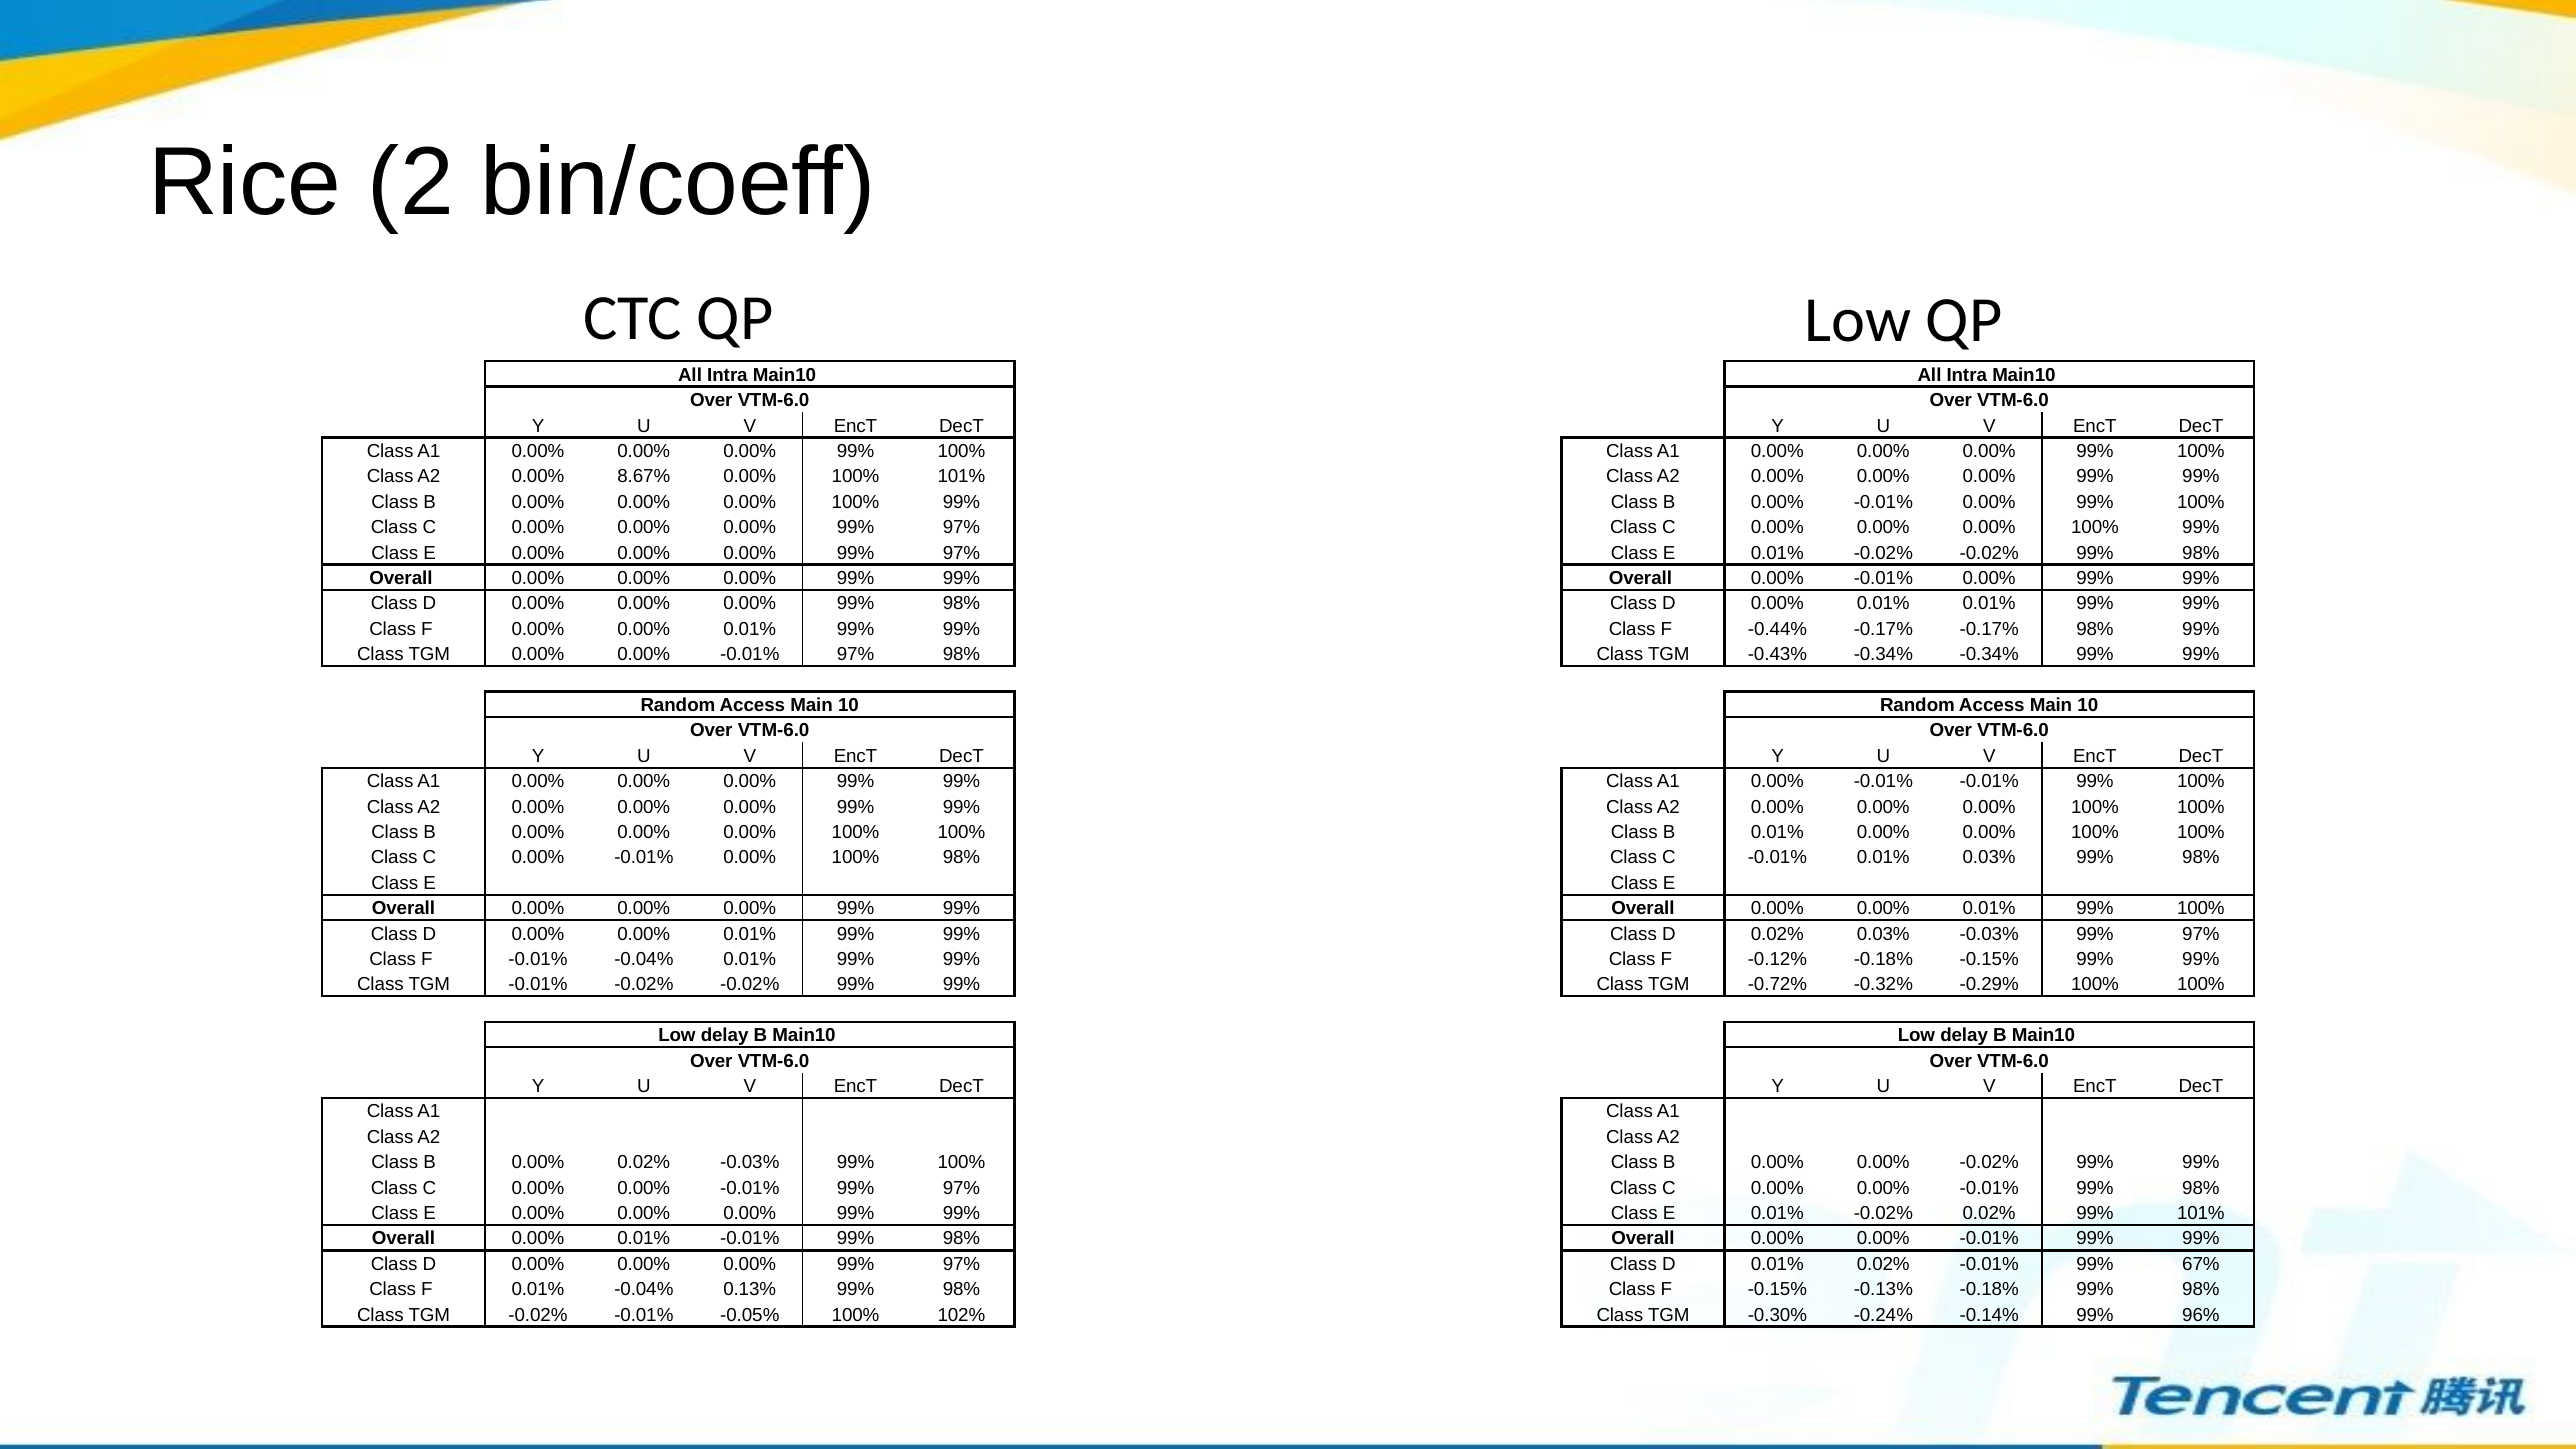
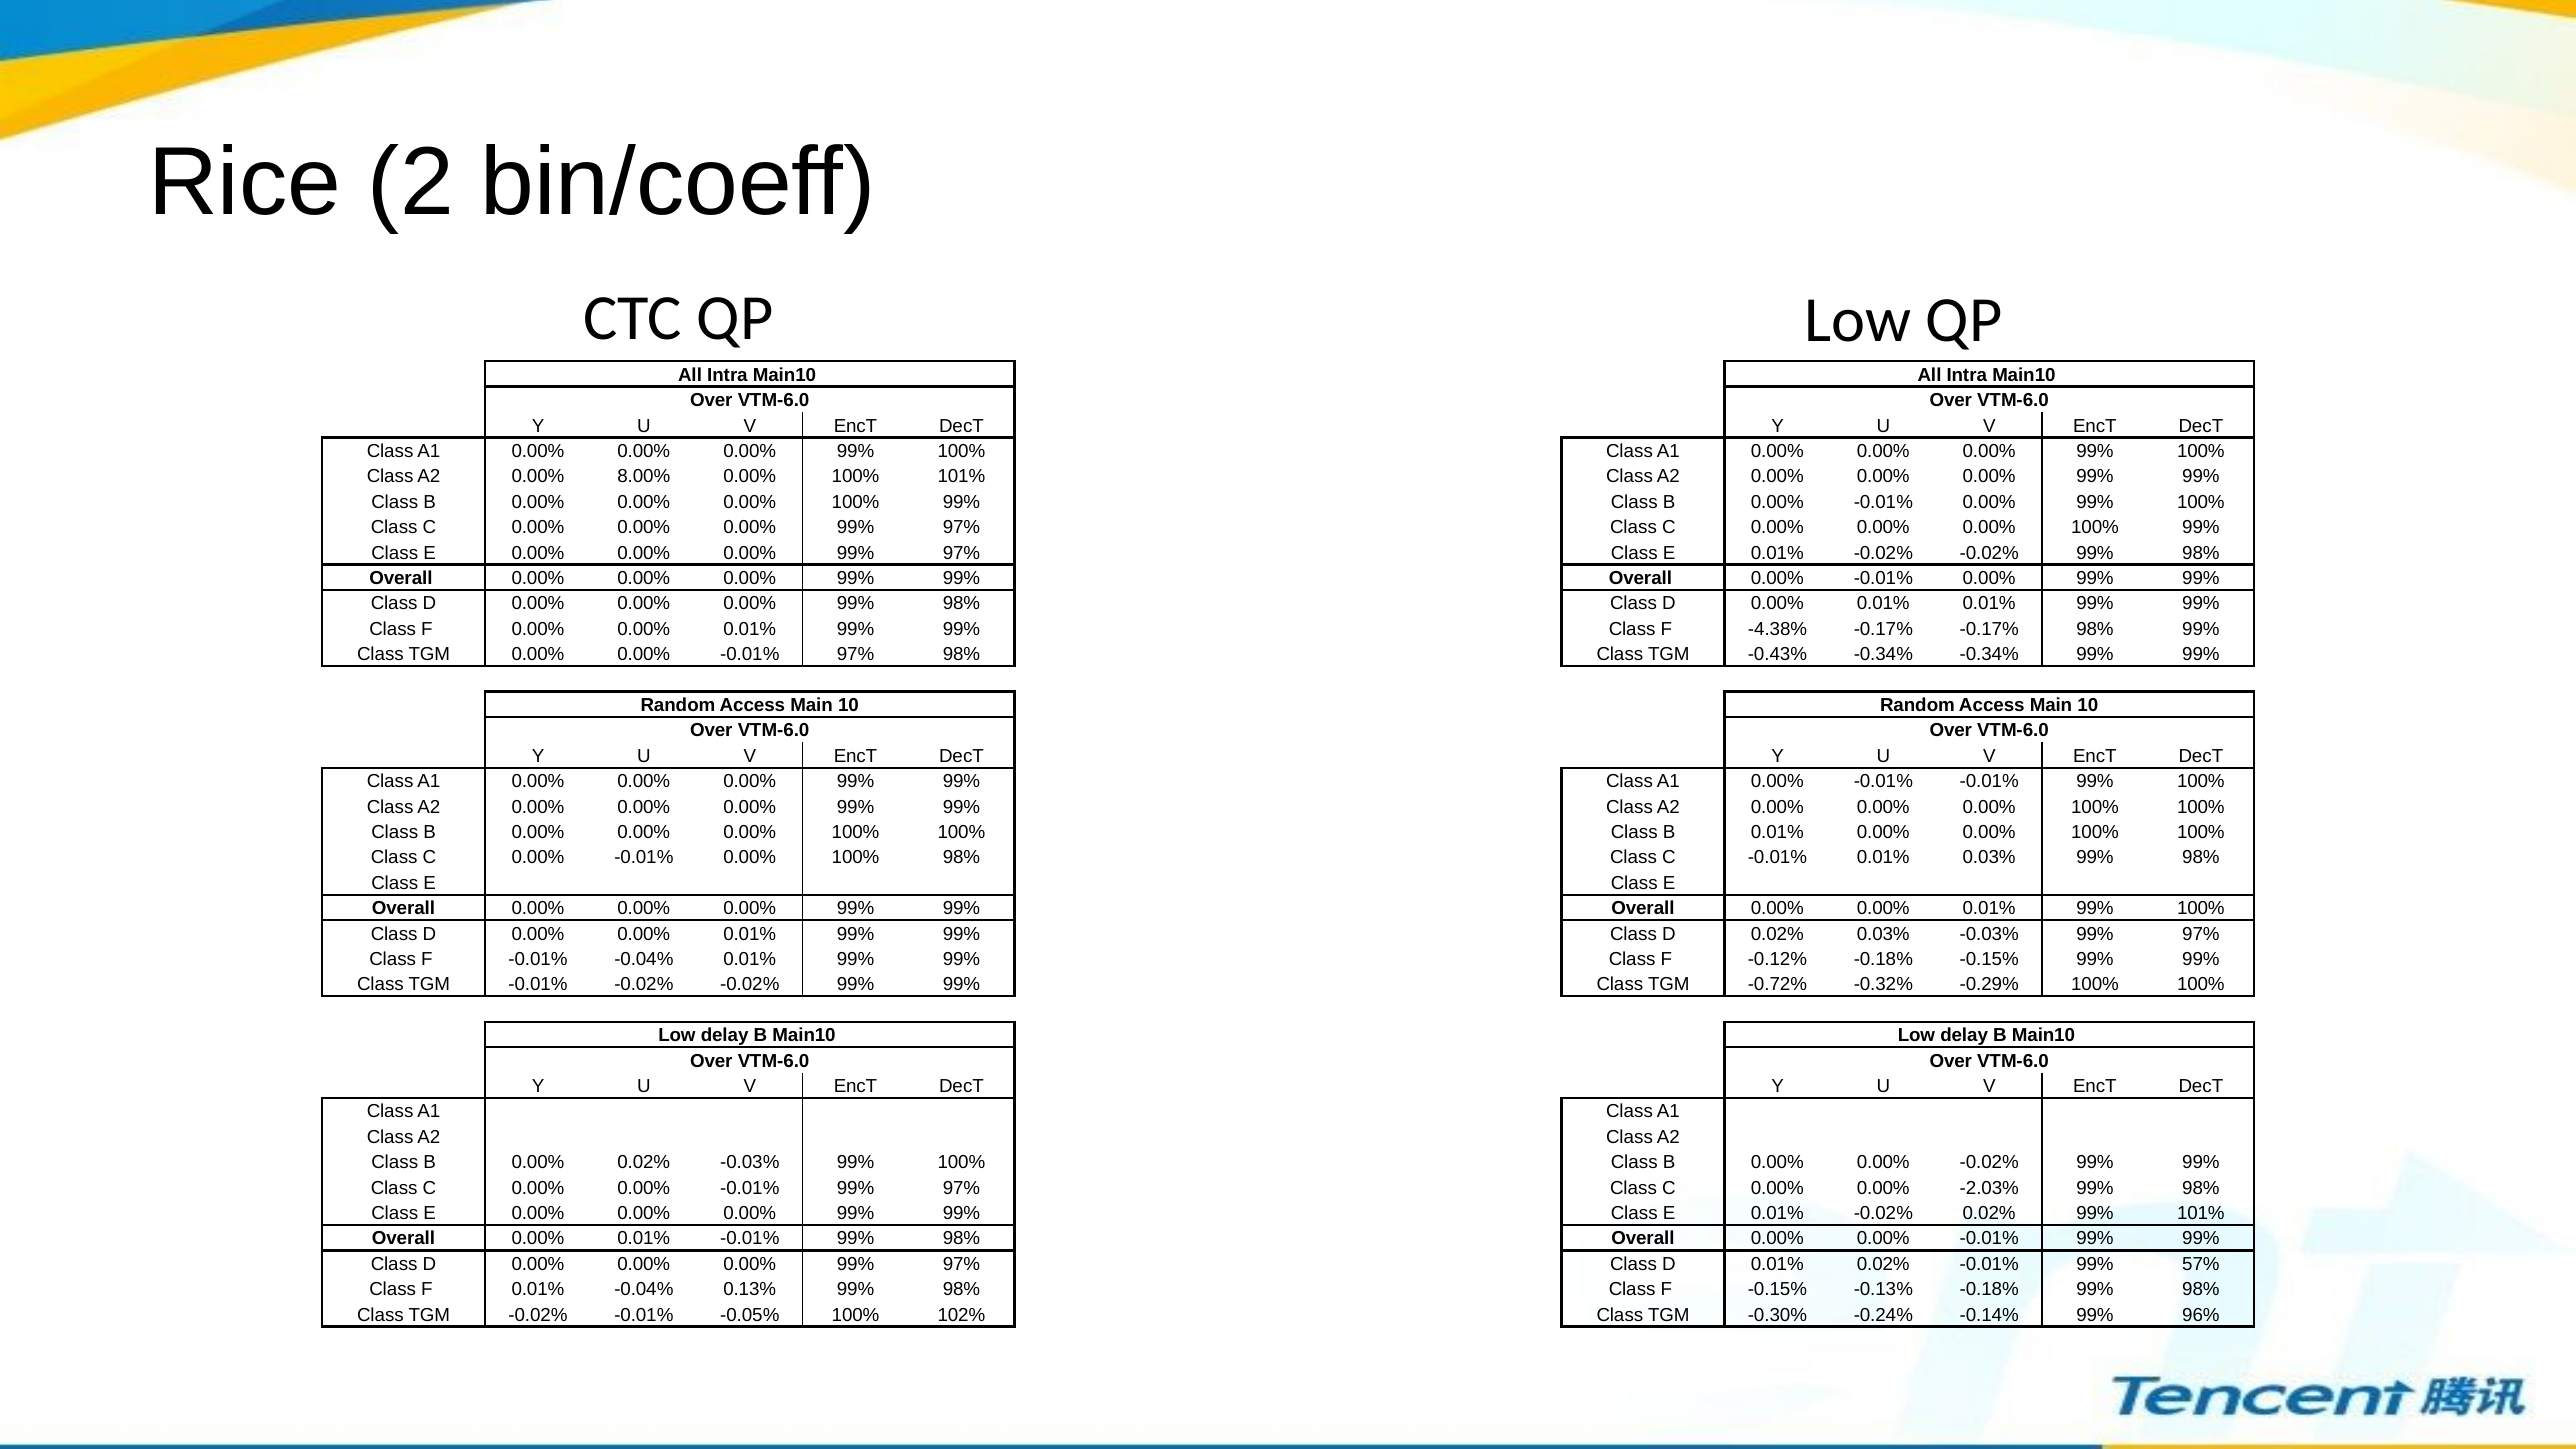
8.67%: 8.67% -> 8.00% (644, 477)
-0.44%: -0.44% -> -4.38% (1778, 629)
-0.01%: -0.01% -> -2.03% (1989, 1188)
67%: 67% -> 57% (2201, 1264)
